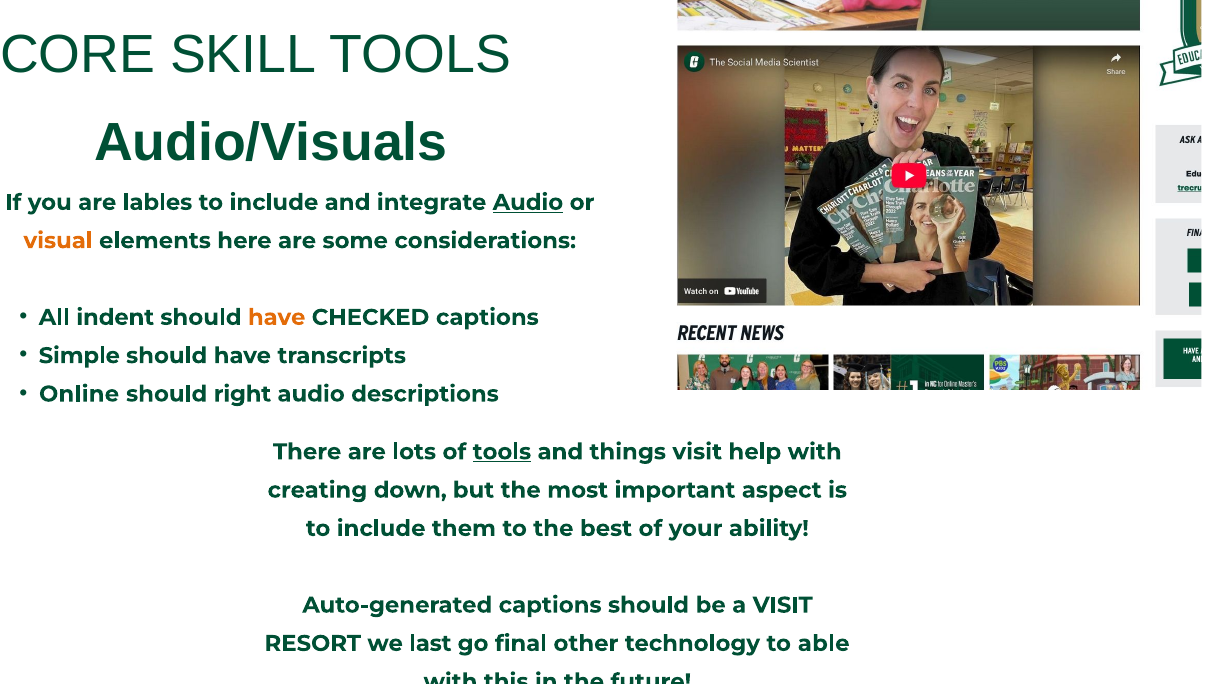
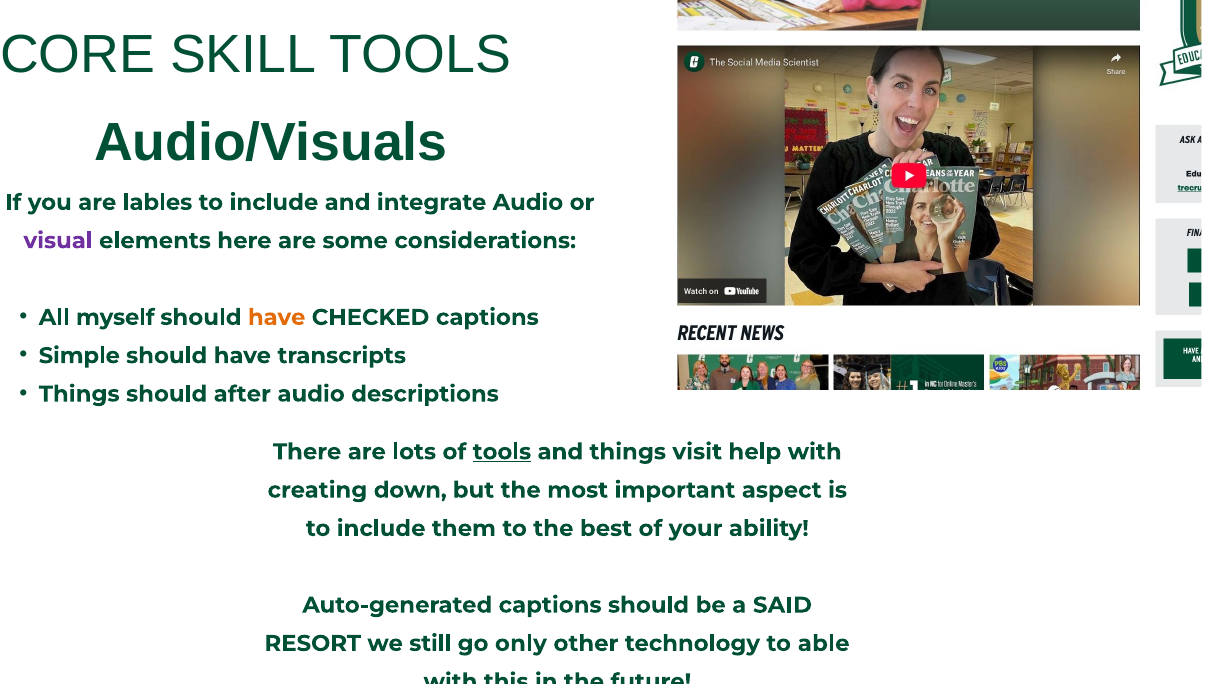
Audio underline: present -> none (528, 202)
visual colour: orange -> purple (58, 241)
indent: indent -> myself (115, 317)
Online: Online -> Things (79, 394)
right: right -> after (242, 394)
a VISIT: VISIT -> SAID (782, 605)
last: last -> still (430, 643)
final: final -> only (521, 643)
